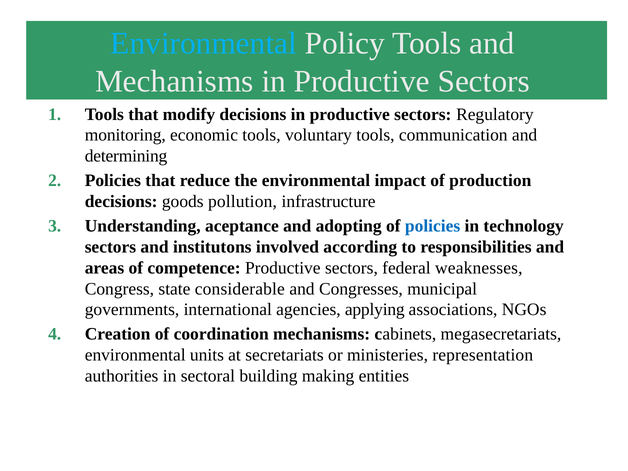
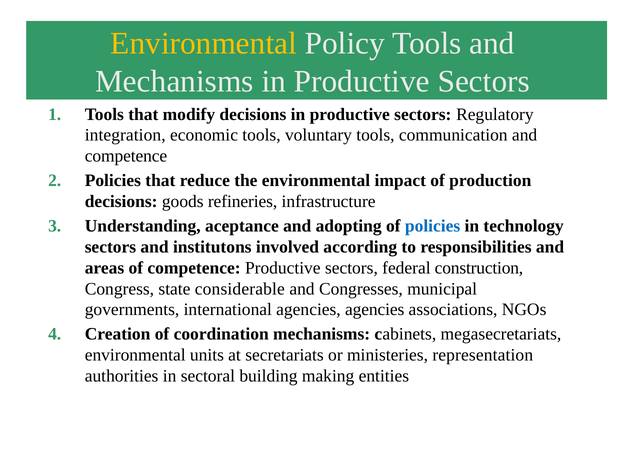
Environmental colour: light blue -> yellow (204, 44)
monitoring: monitoring -> integration (125, 135)
determining: determining -> competence (126, 156)
pollution: pollution -> refineries (243, 202)
weaknesses: weaknesses -> construction (479, 268)
agencies applying: applying -> agencies (375, 310)
